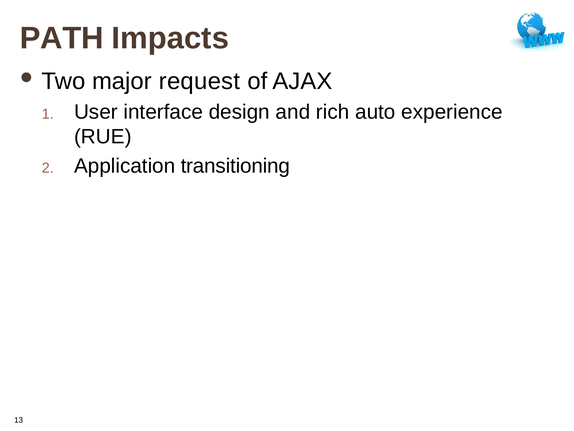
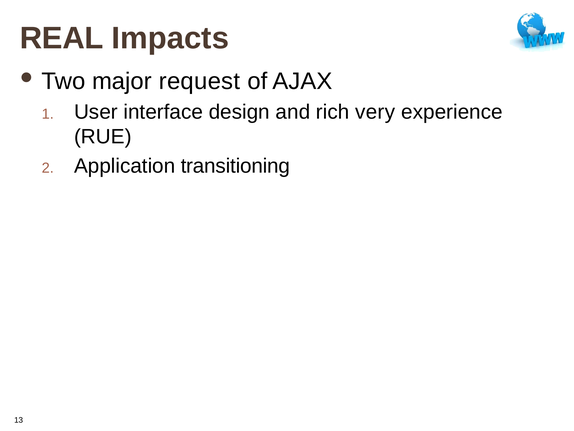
PATH: PATH -> REAL (62, 38)
auto: auto -> very (375, 112)
